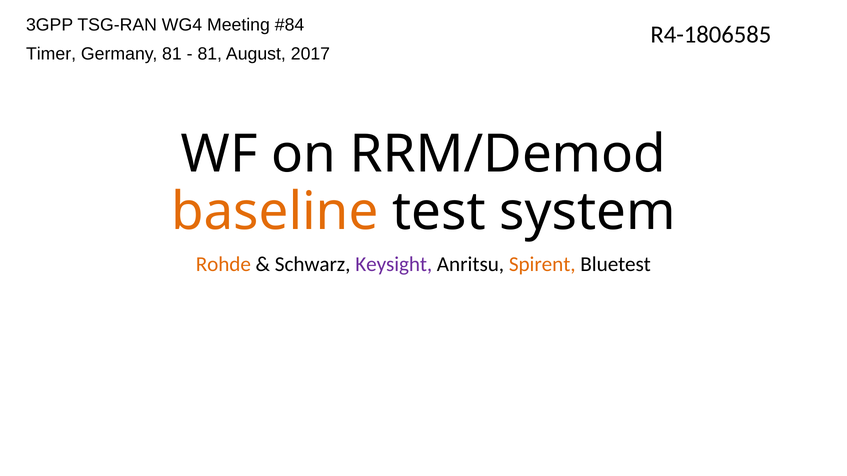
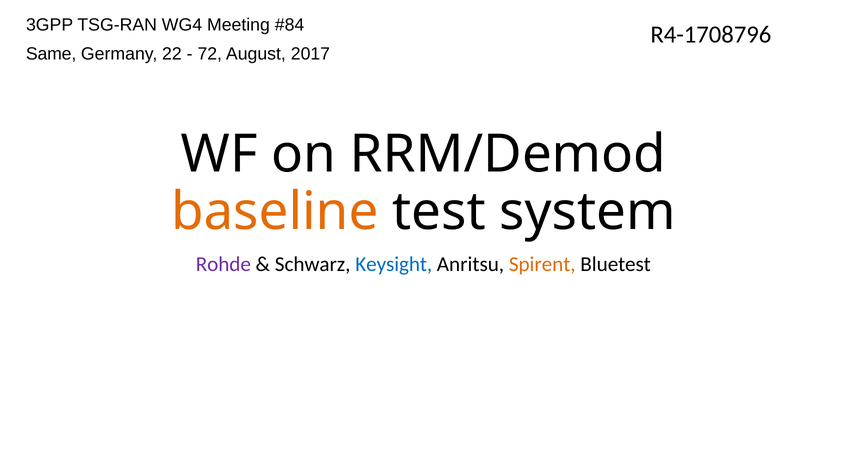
R4-1806585: R4-1806585 -> R4-1708796 (711, 34)
Timer: Timer -> Same (51, 54)
Germany 81: 81 -> 22 (172, 54)
81: 81 -> 72 (210, 54)
Rohde colour: orange -> purple (223, 265)
Keysight colour: purple -> blue (394, 265)
